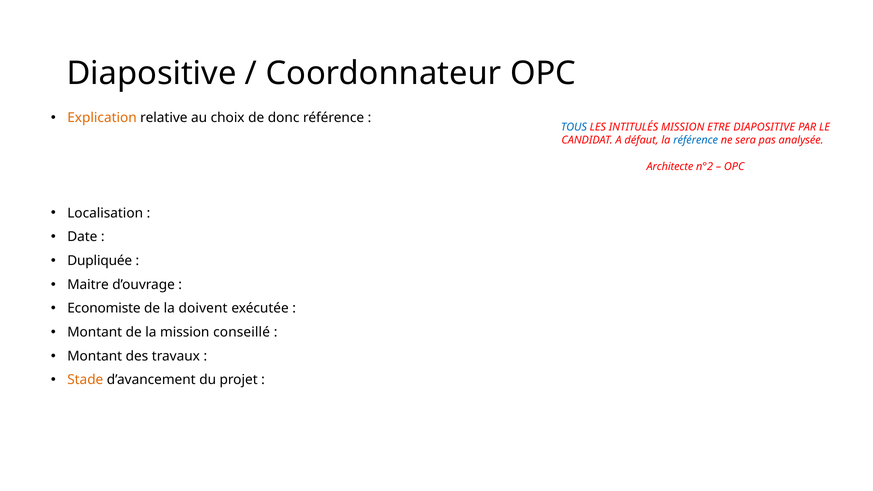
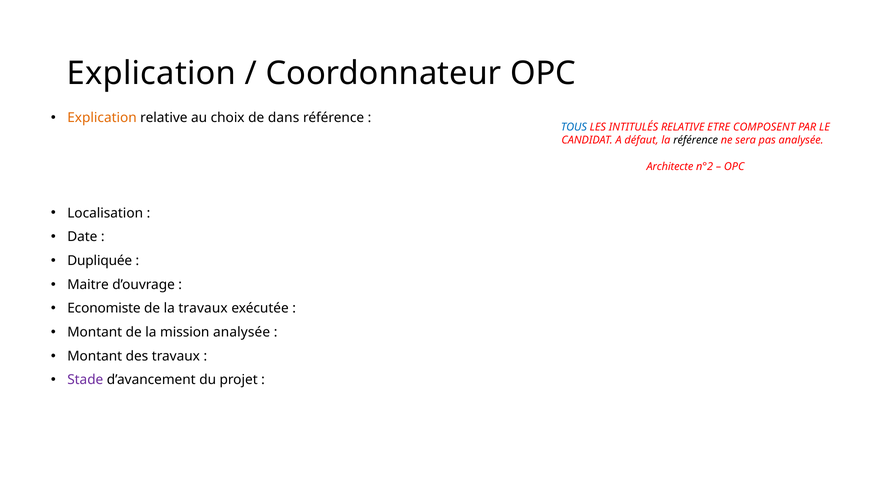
Diapositive: Diapositive -> Explication (151, 73)
donc: donc -> dans (284, 118)
INTITULÉS MISSION: MISSION -> RELATIVE (683, 127)
ETRE DIAPOSITIVE: DIAPOSITIVE -> COMPOSENT (764, 127)
référence colour: blue -> black (696, 140)
la doivent: doivent -> travaux (203, 308)
mission conseillé: conseillé -> analysée (242, 332)
Stade colour: orange -> purple (85, 380)
